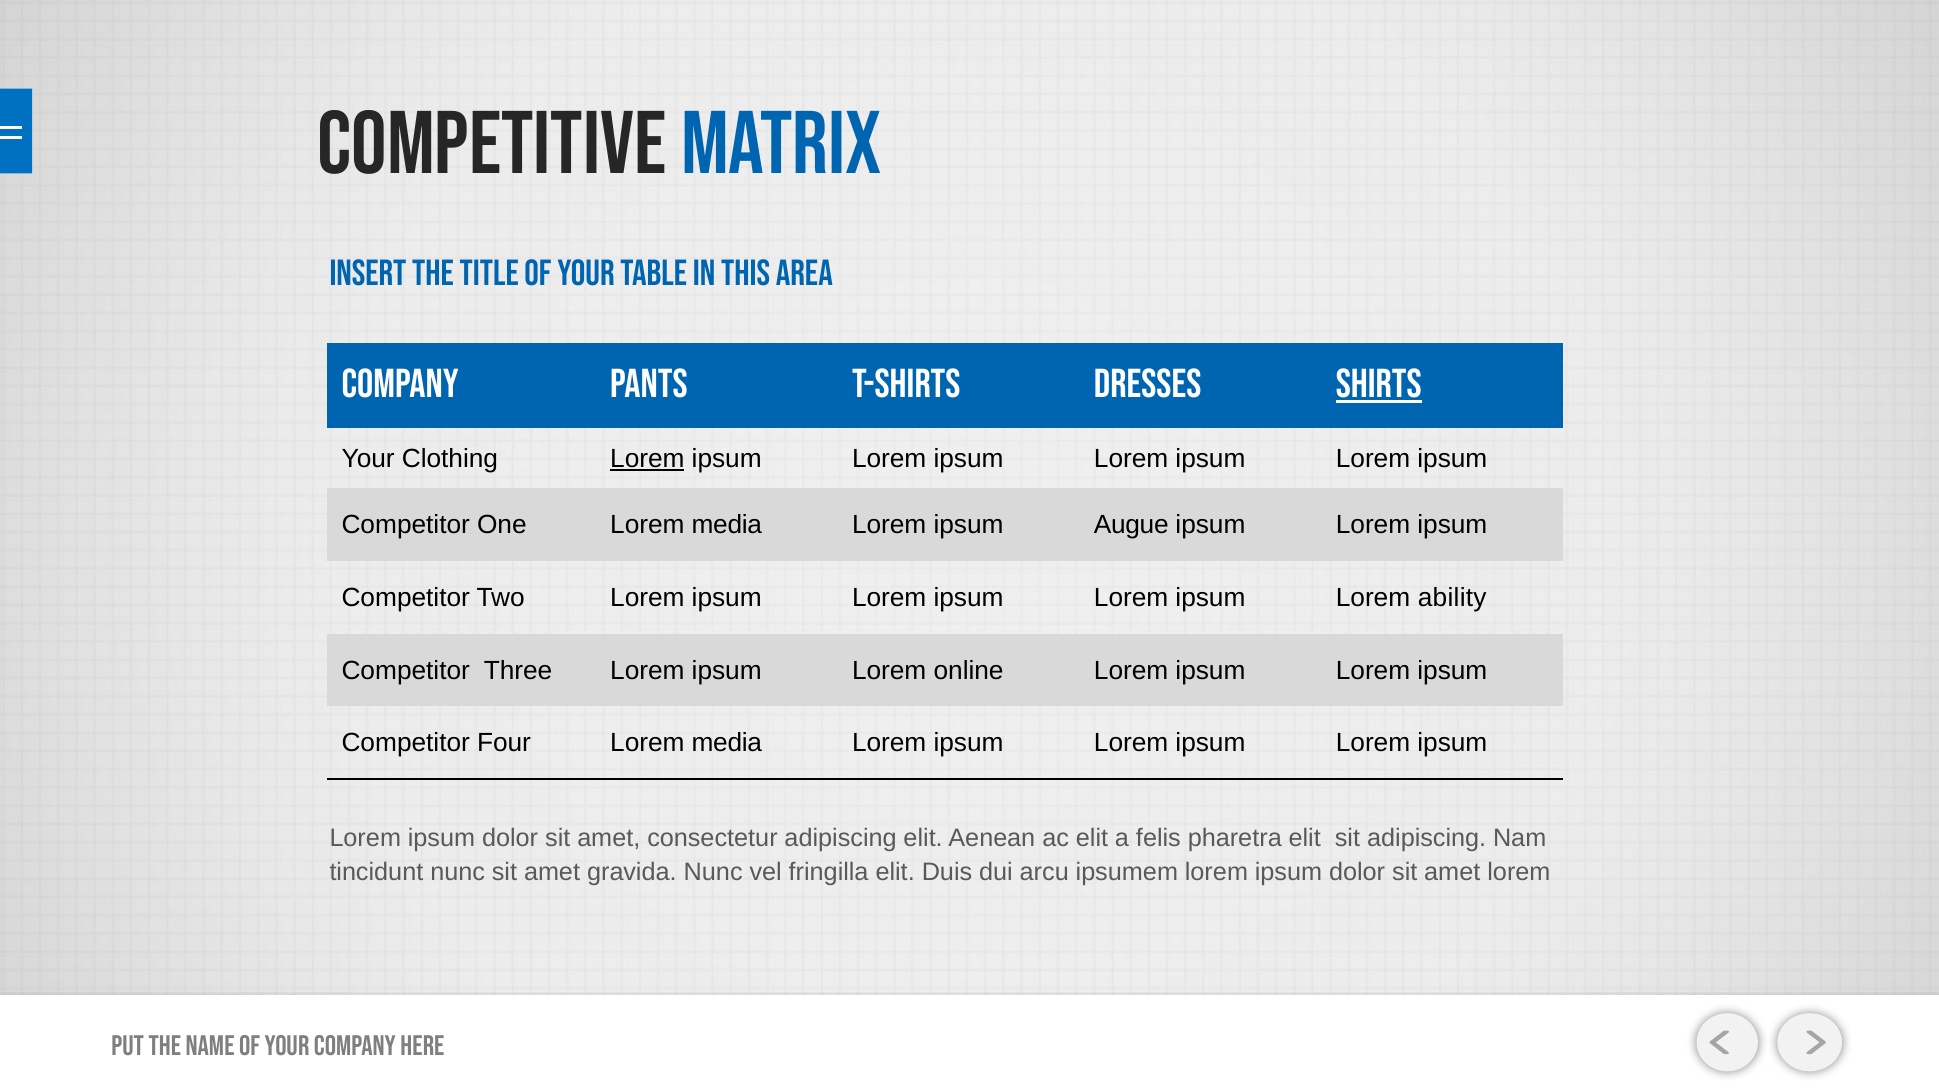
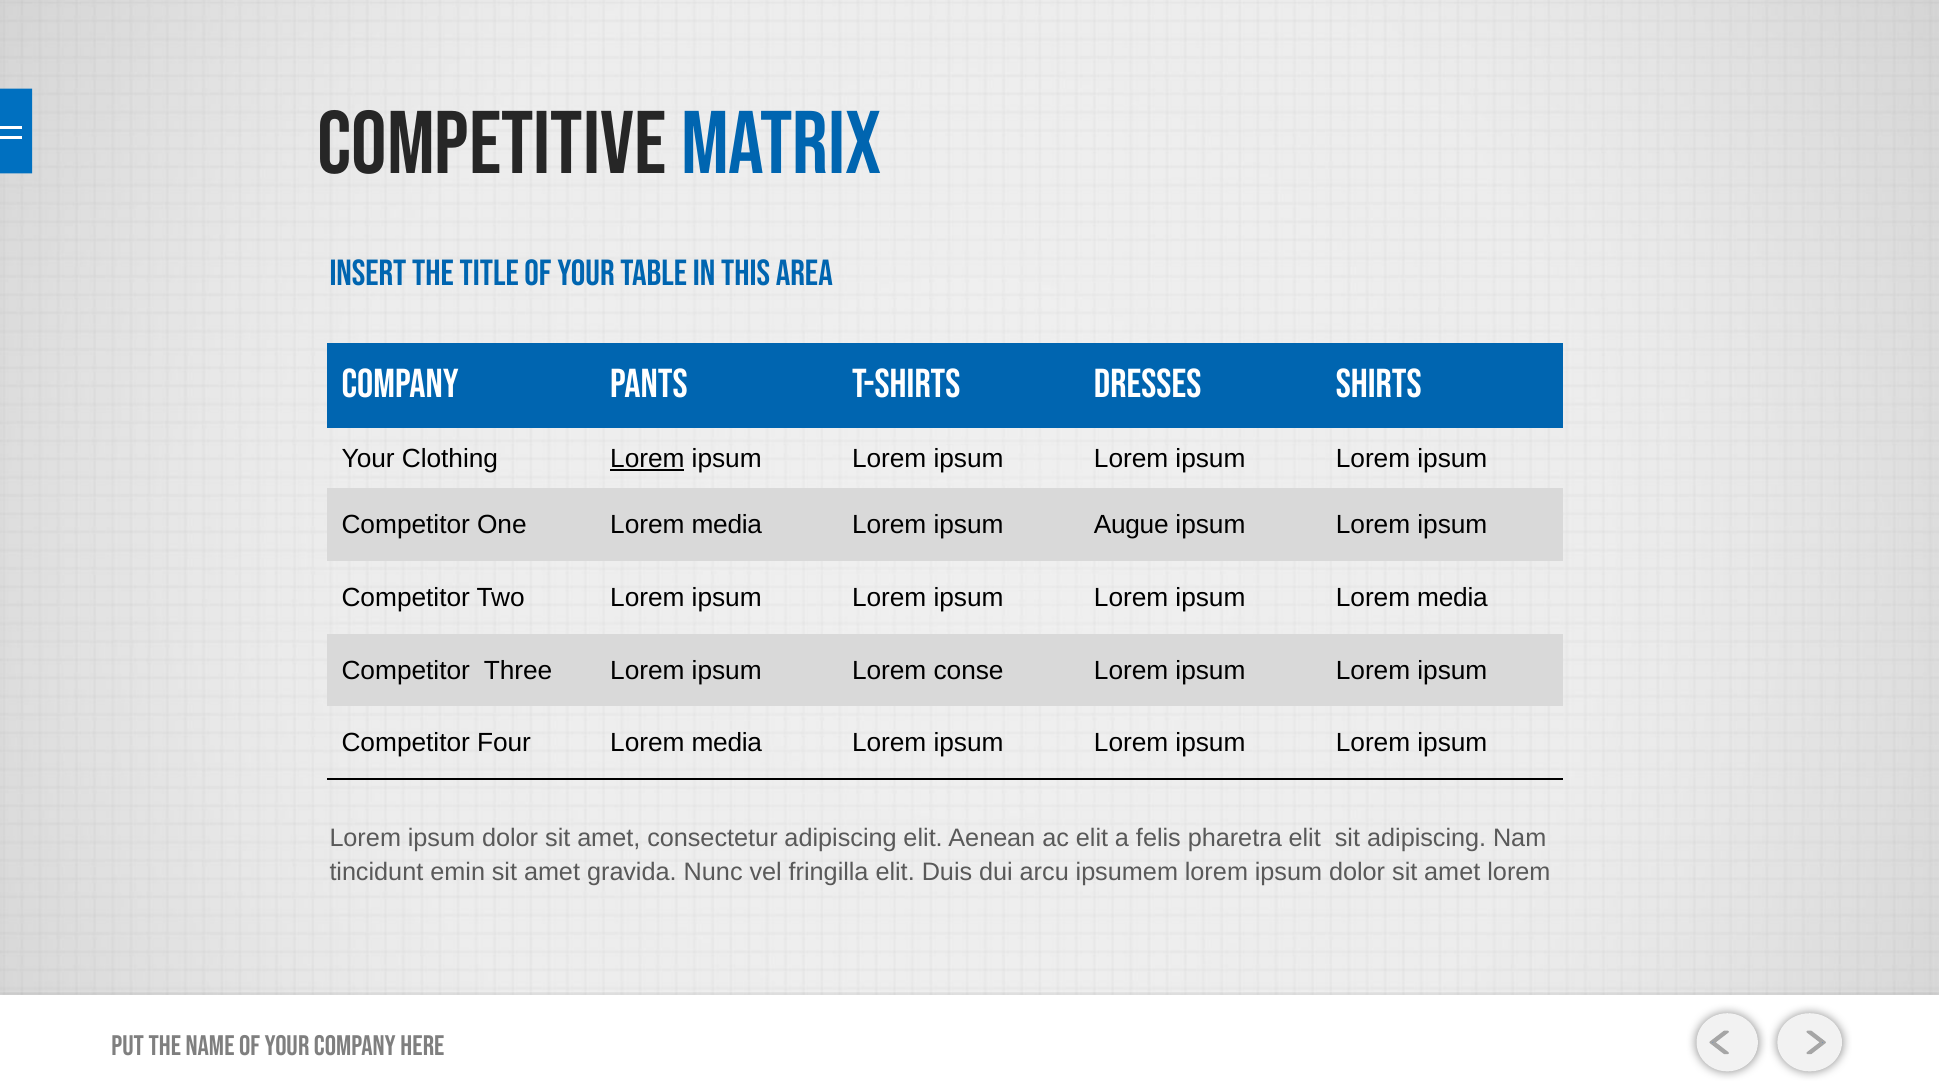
SHIRTS underline: present -> none (1379, 385)
ipsum Lorem ability: ability -> media (1452, 598)
online: online -> conse (969, 671)
tincidunt nunc: nunc -> emin (458, 872)
